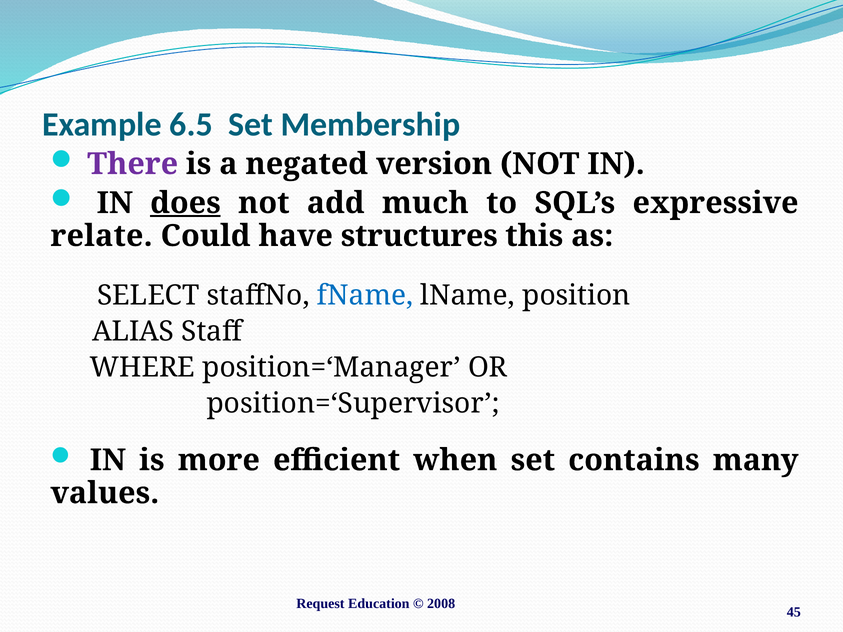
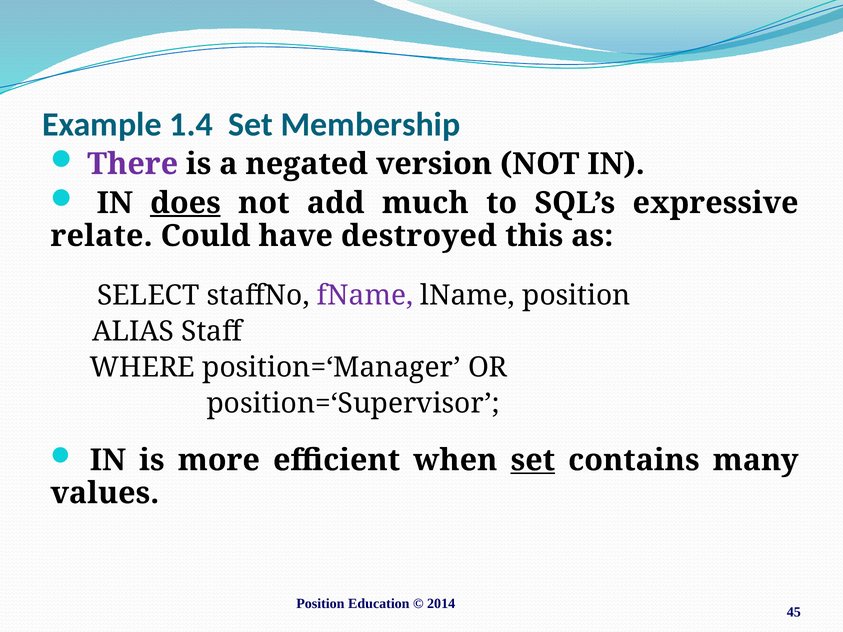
6.5: 6.5 -> 1.4 (191, 125)
structures: structures -> destroyed (419, 236)
fName colour: blue -> purple (365, 296)
set underline: none -> present (533, 460)
Request: Request -> Position (320, 604)
2008: 2008 -> 2014 (441, 604)
